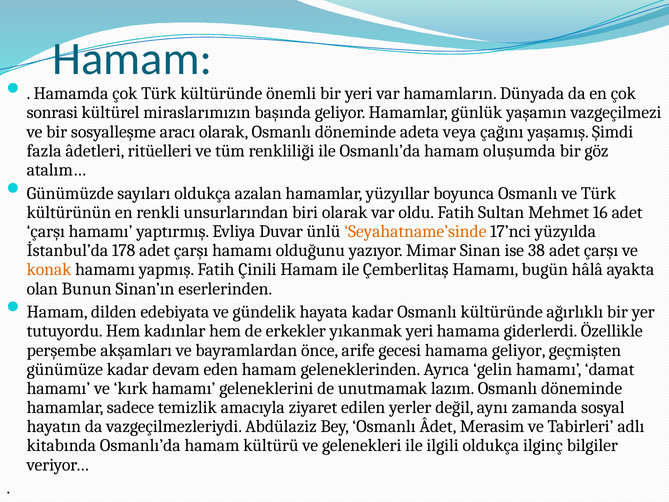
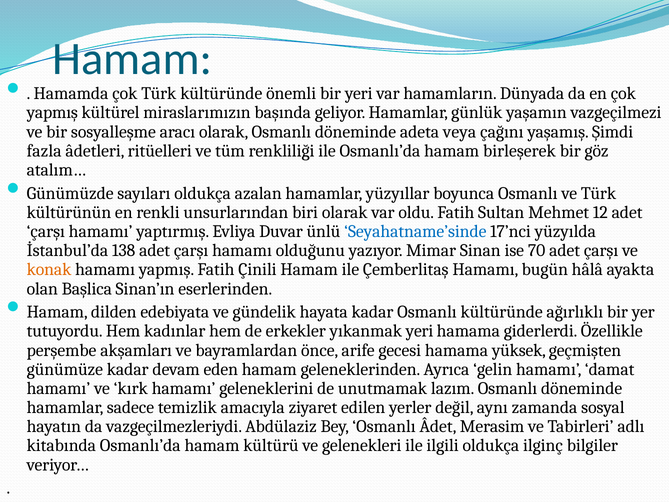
sonrasi: sonrasi -> yapmış (52, 113)
oluşumda: oluşumda -> birleşerek (519, 151)
16: 16 -> 12 (600, 212)
Seyahatname’sinde colour: orange -> blue (415, 231)
178: 178 -> 138 (124, 250)
38: 38 -> 70 (537, 250)
Bunun: Bunun -> Başlica (87, 289)
hamama geliyor: geliyor -> yüksek (519, 350)
